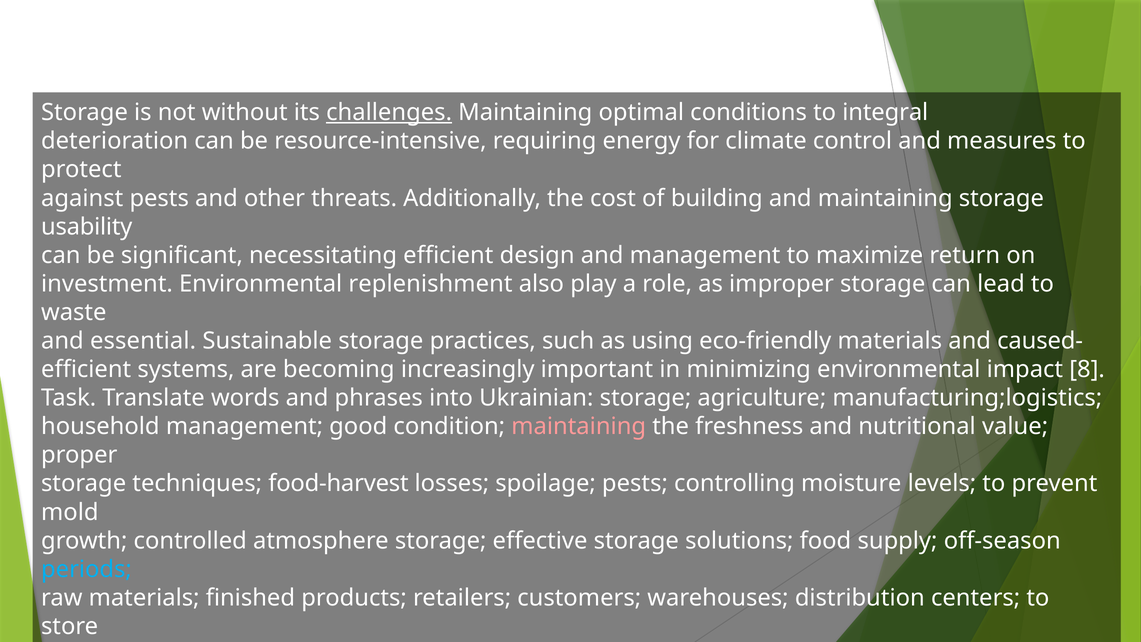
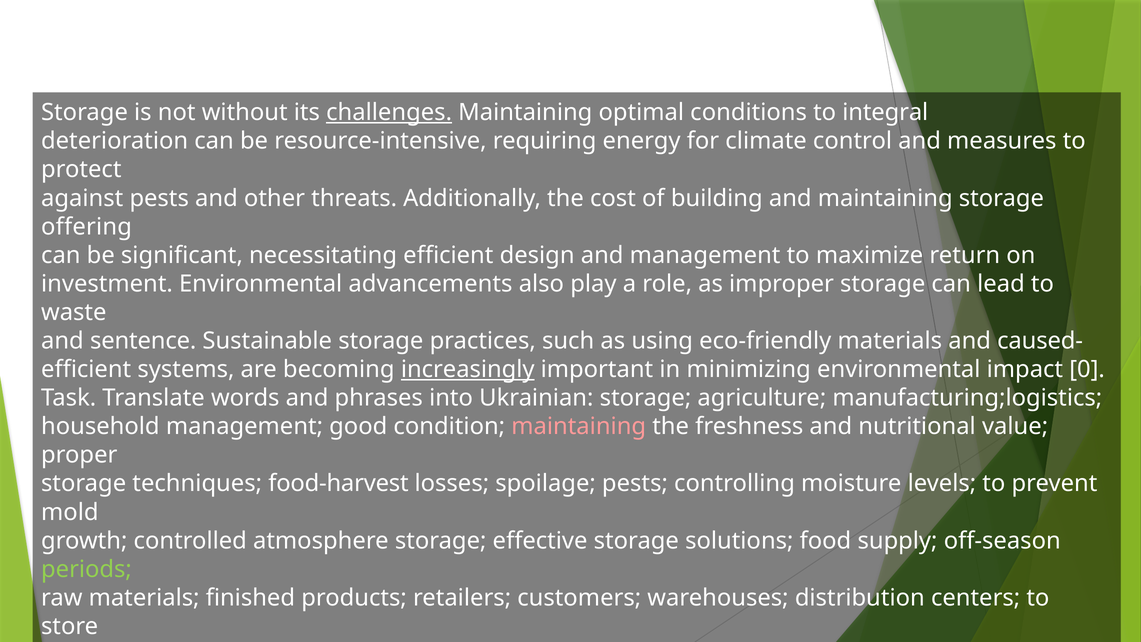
usability: usability -> offering (86, 227)
replenishment: replenishment -> advancements (430, 284)
essential: essential -> sentence (143, 341)
increasingly underline: none -> present (468, 369)
8: 8 -> 0 (1087, 369)
periods colour: light blue -> light green (86, 569)
